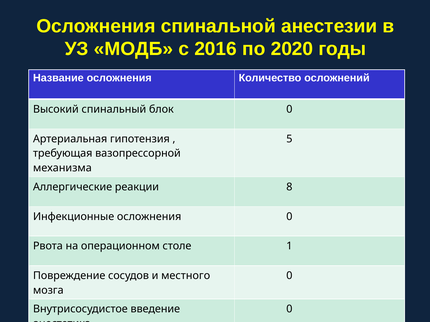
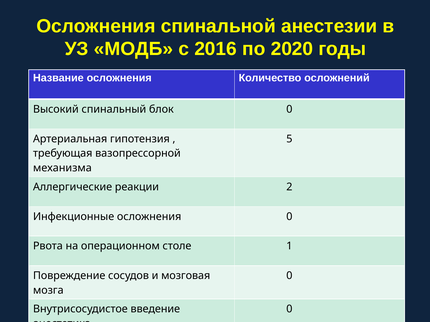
8: 8 -> 2 (289, 187)
местного: местного -> мозговая (186, 276)
